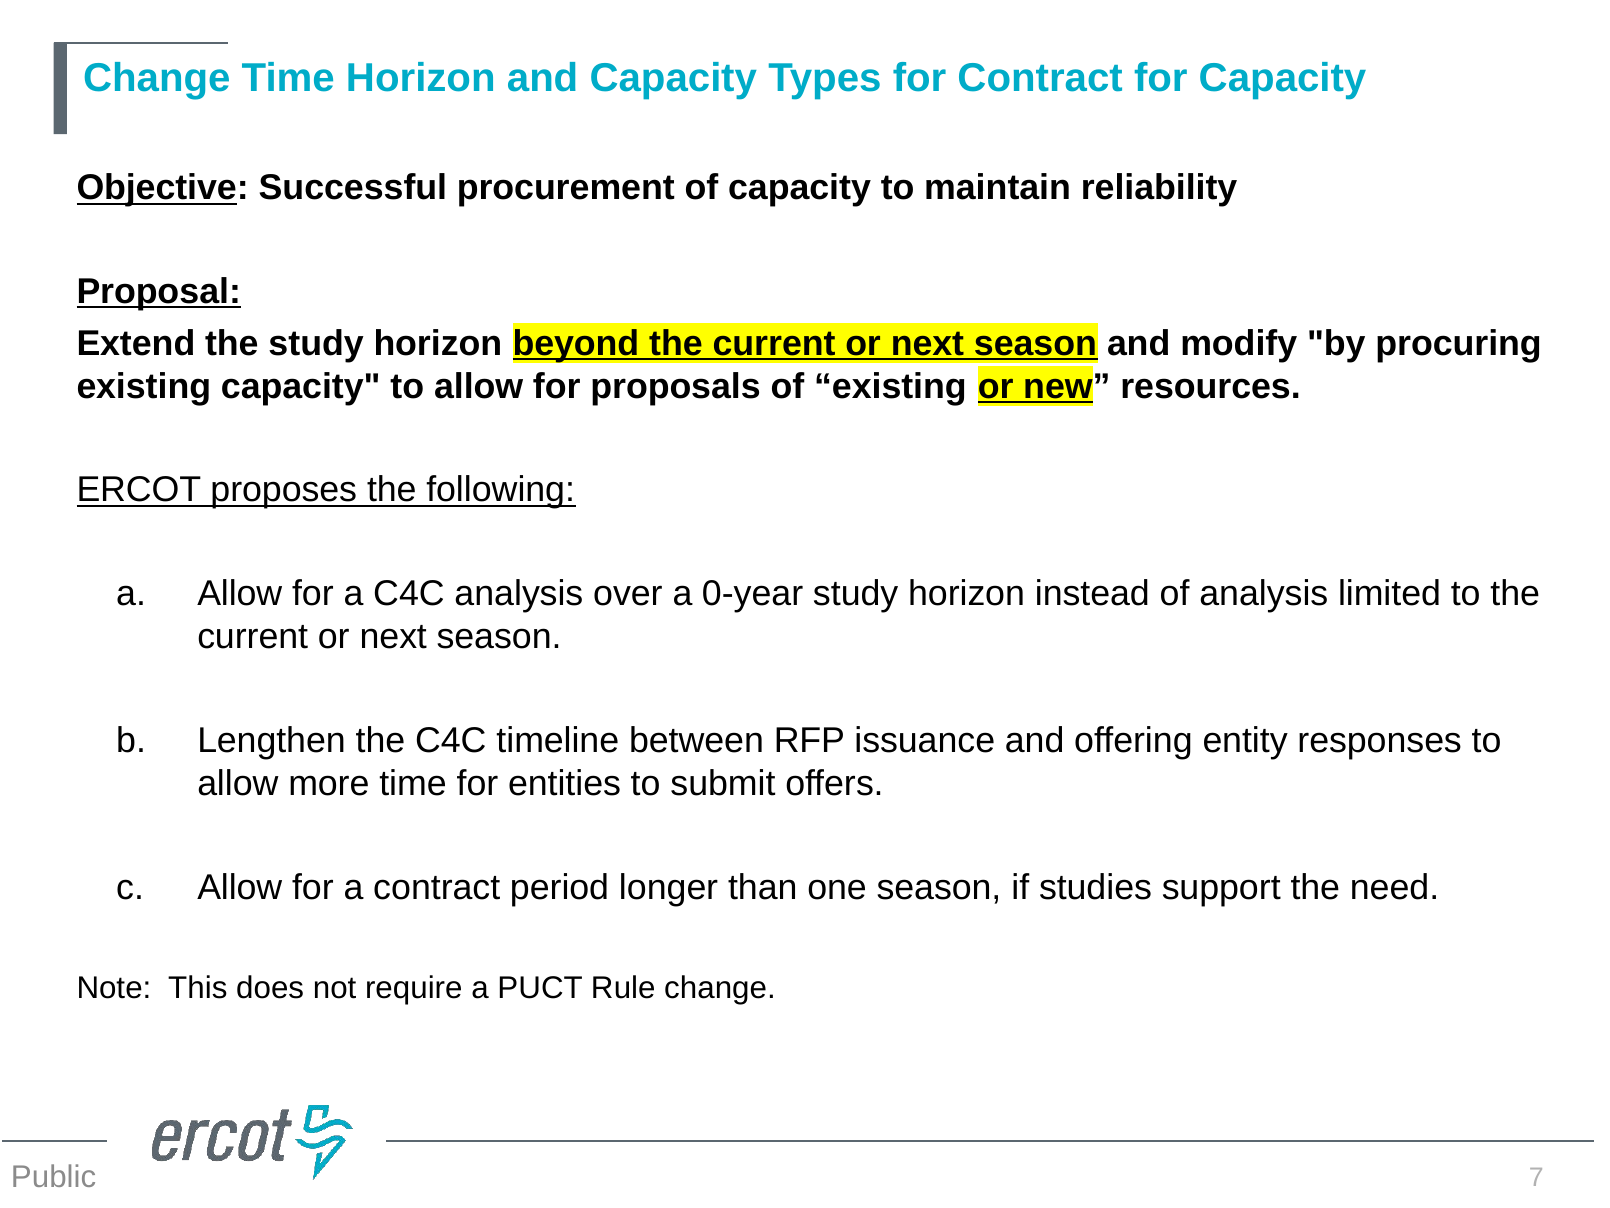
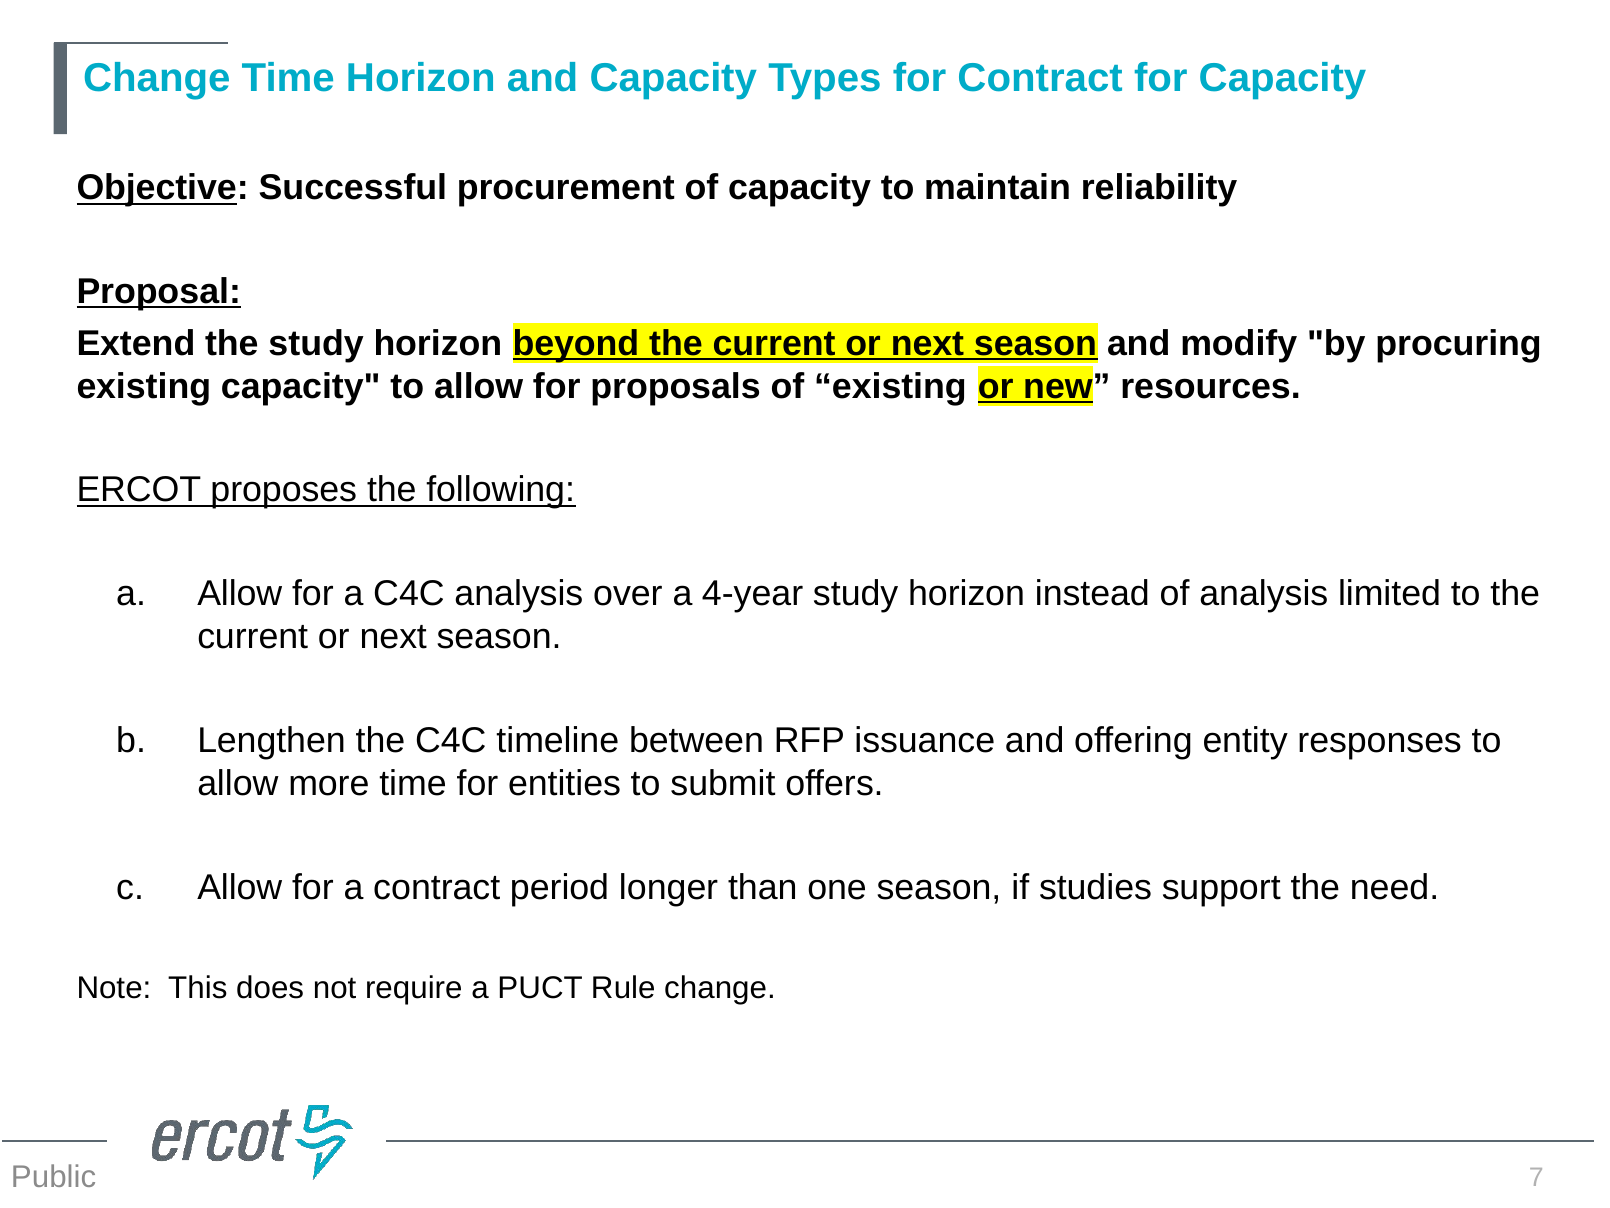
0-year: 0-year -> 4-year (753, 594)
